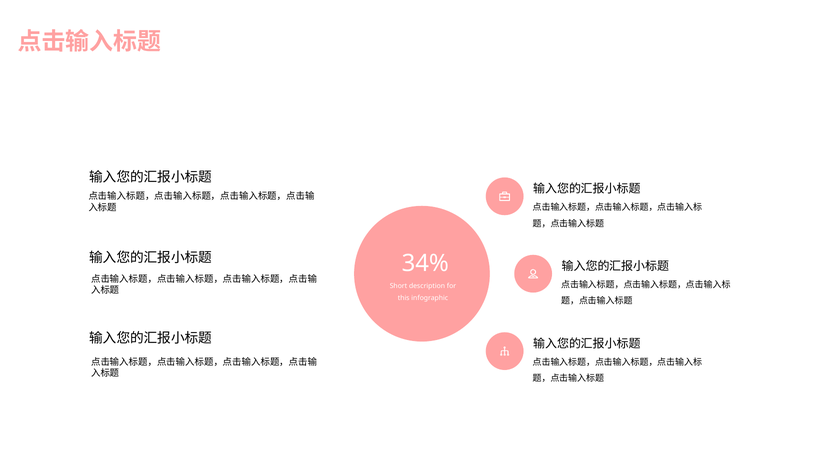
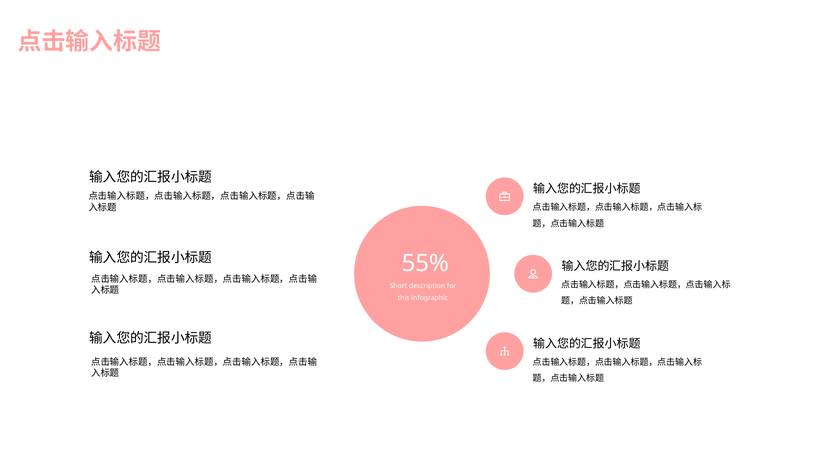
34%: 34% -> 55% (425, 264)
